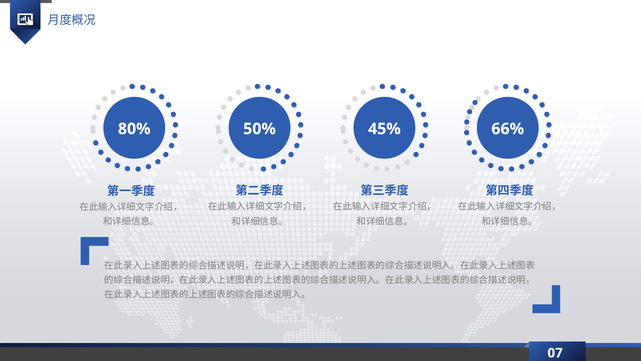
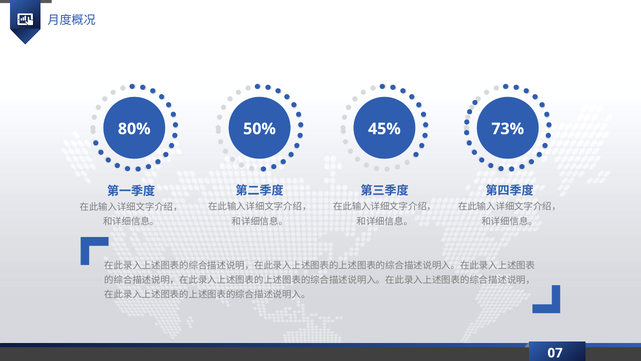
66%: 66% -> 73% (508, 129)
